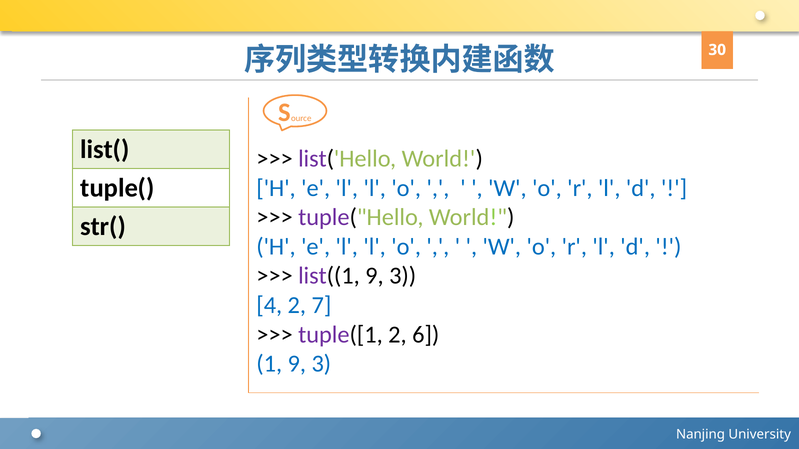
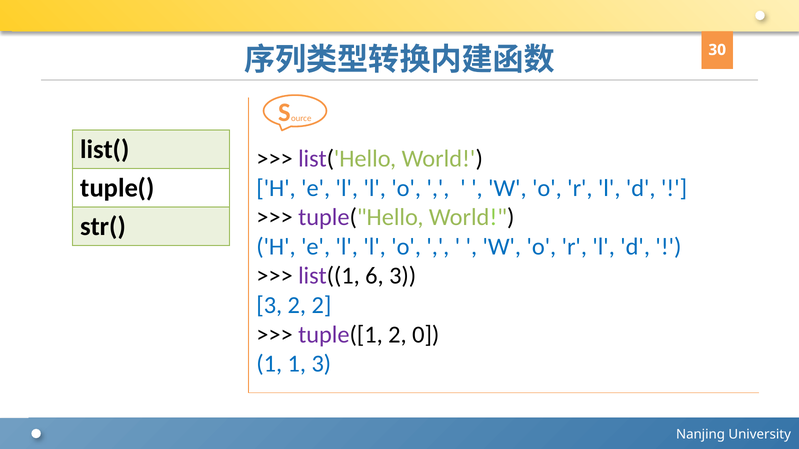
list((1 9: 9 -> 6 (374, 276)
4: 4 -> 3 (269, 306)
2 7: 7 -> 2 (321, 306)
6: 6 -> 0 (426, 335)
1 9: 9 -> 1 (297, 364)
